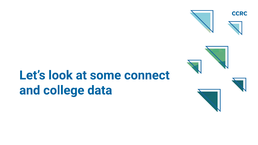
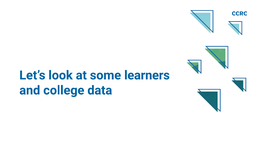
connect: connect -> learners (147, 75)
